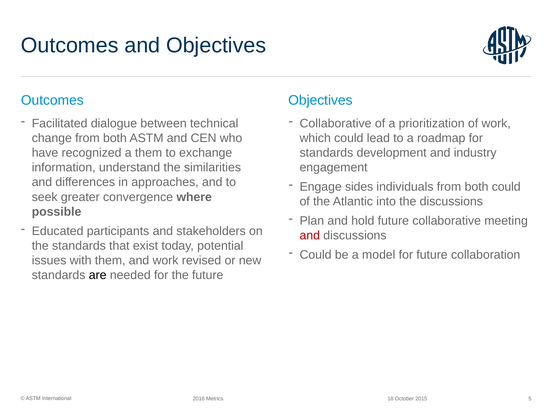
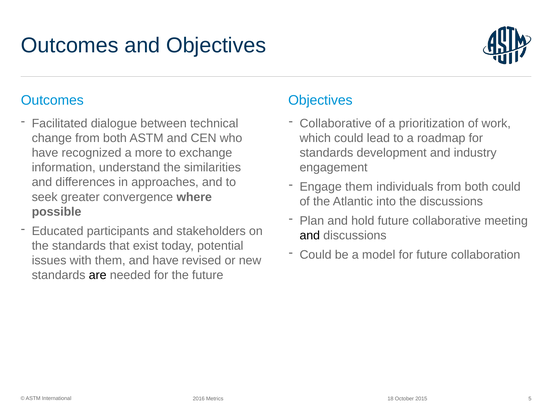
a them: them -> more (149, 153)
Engage sides: sides -> them (359, 187)
and colour: red -> black (310, 236)
and work: work -> have (166, 260)
